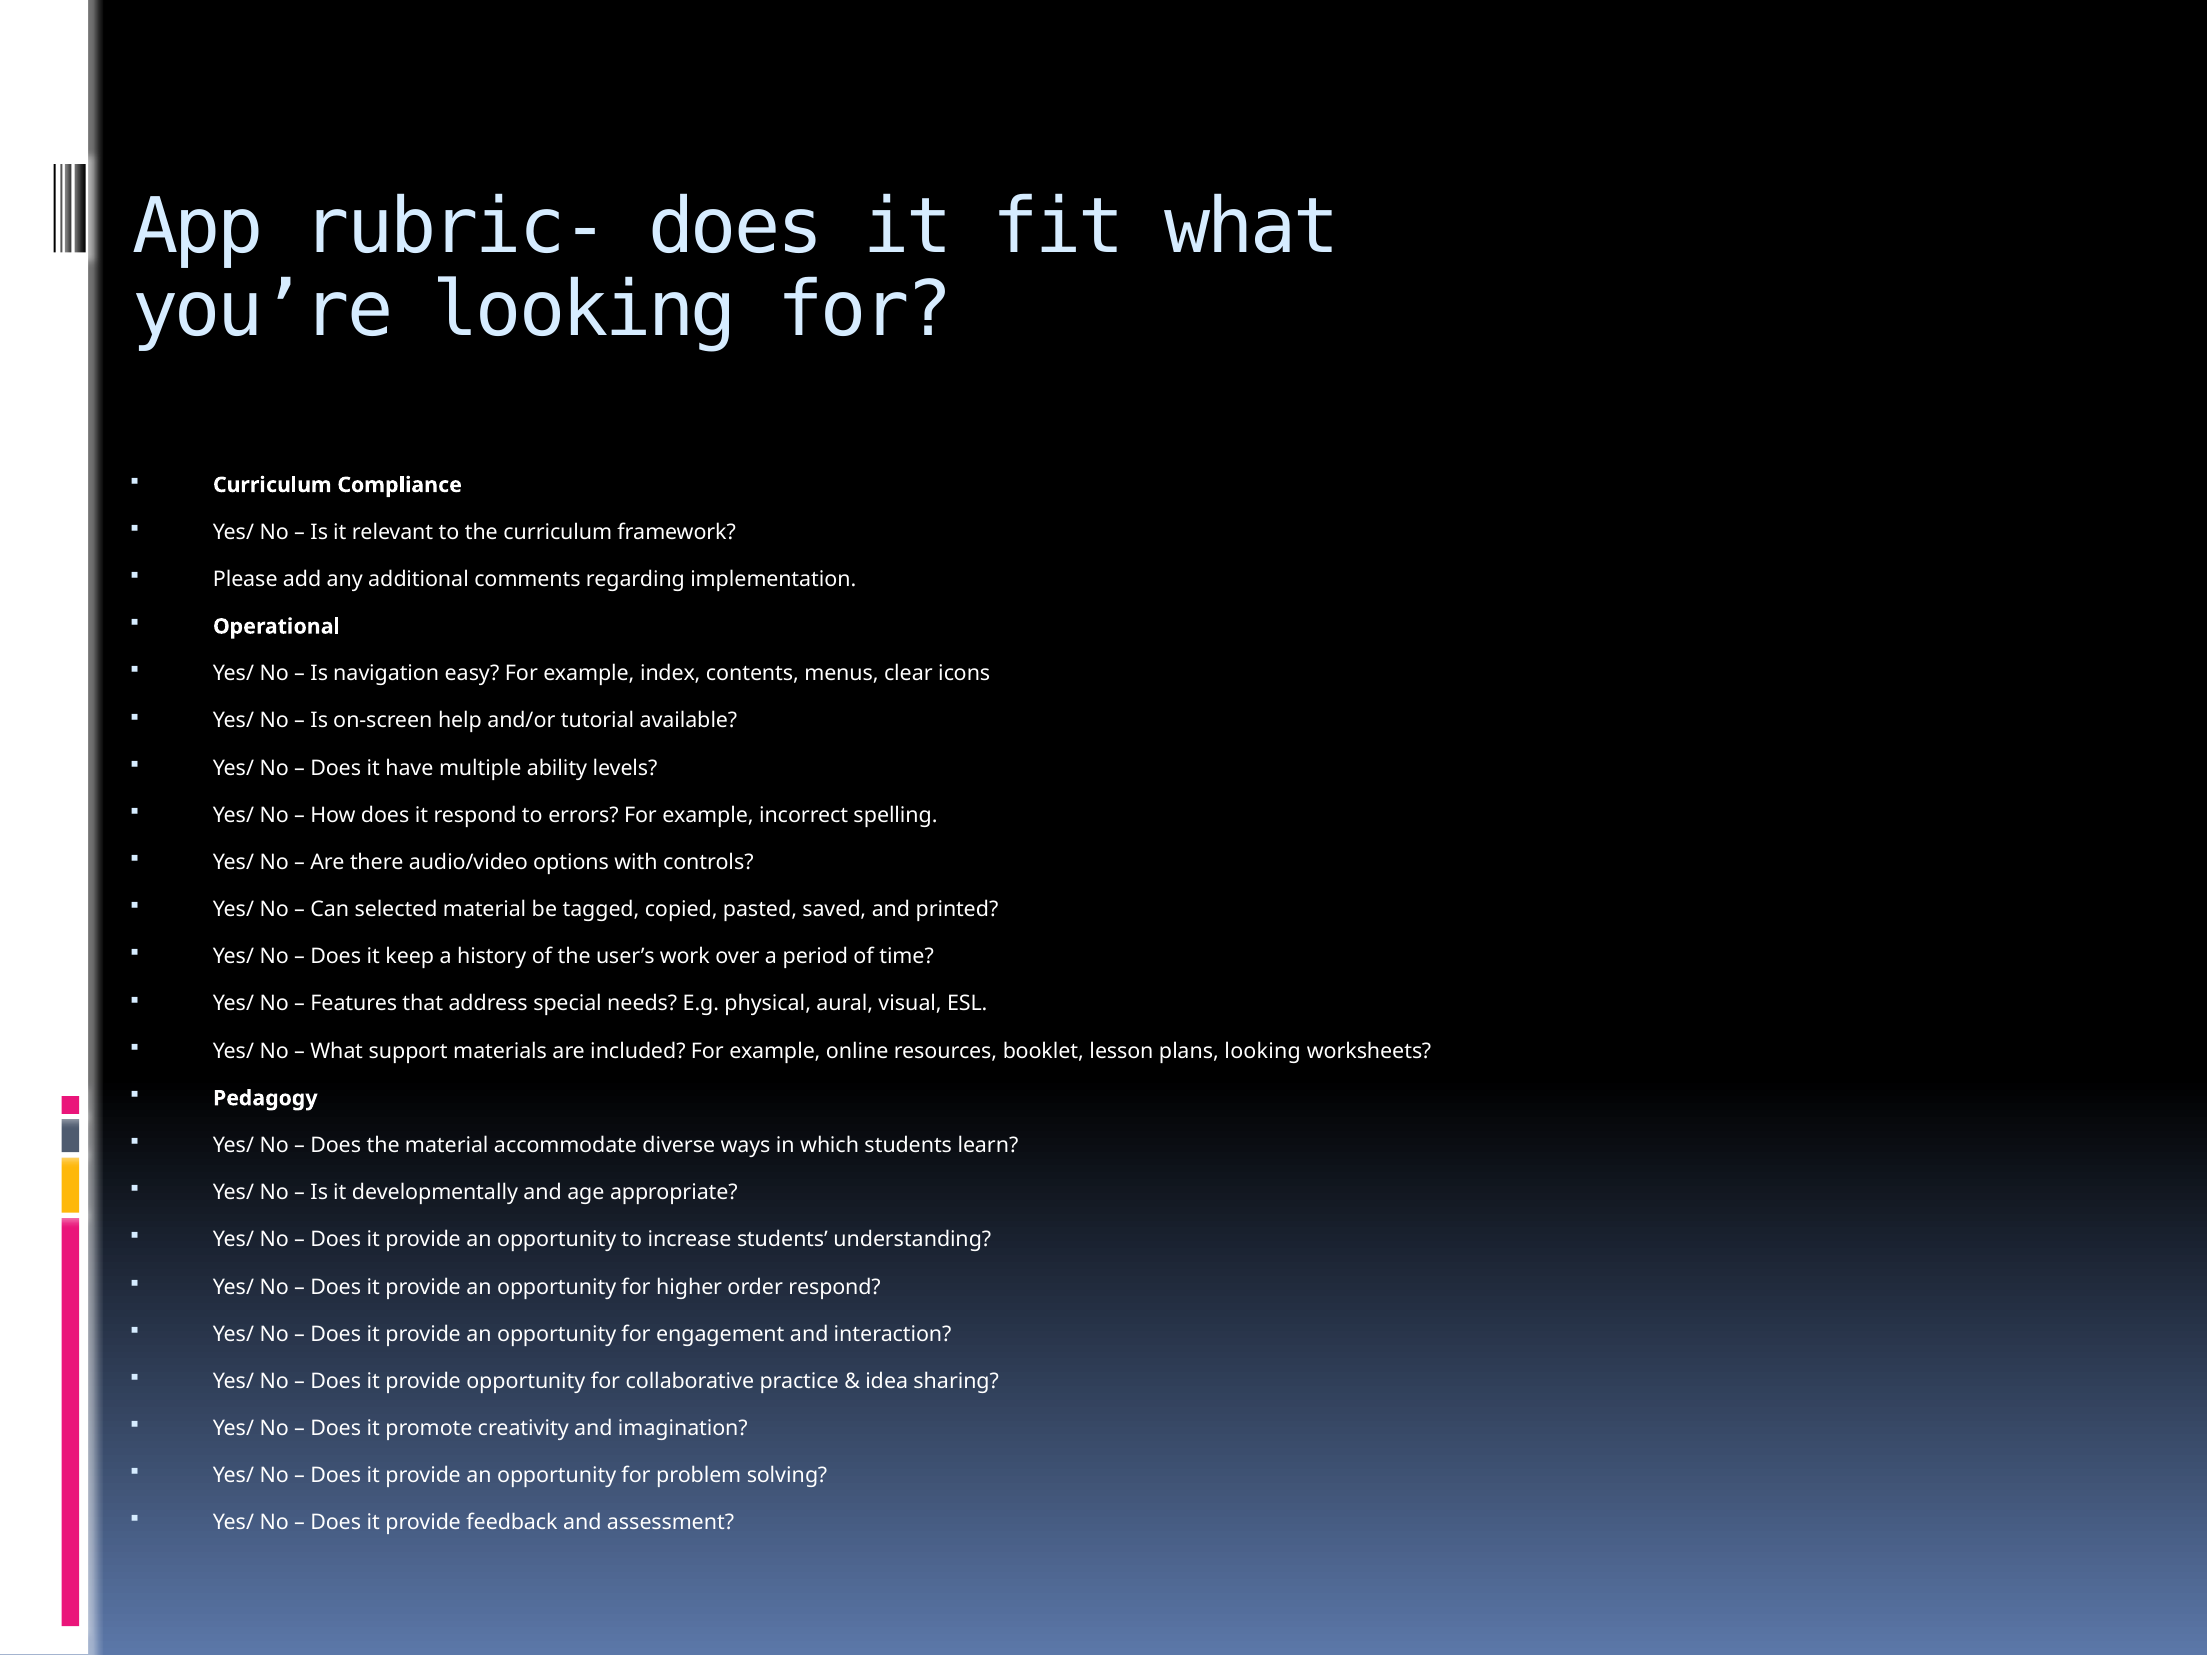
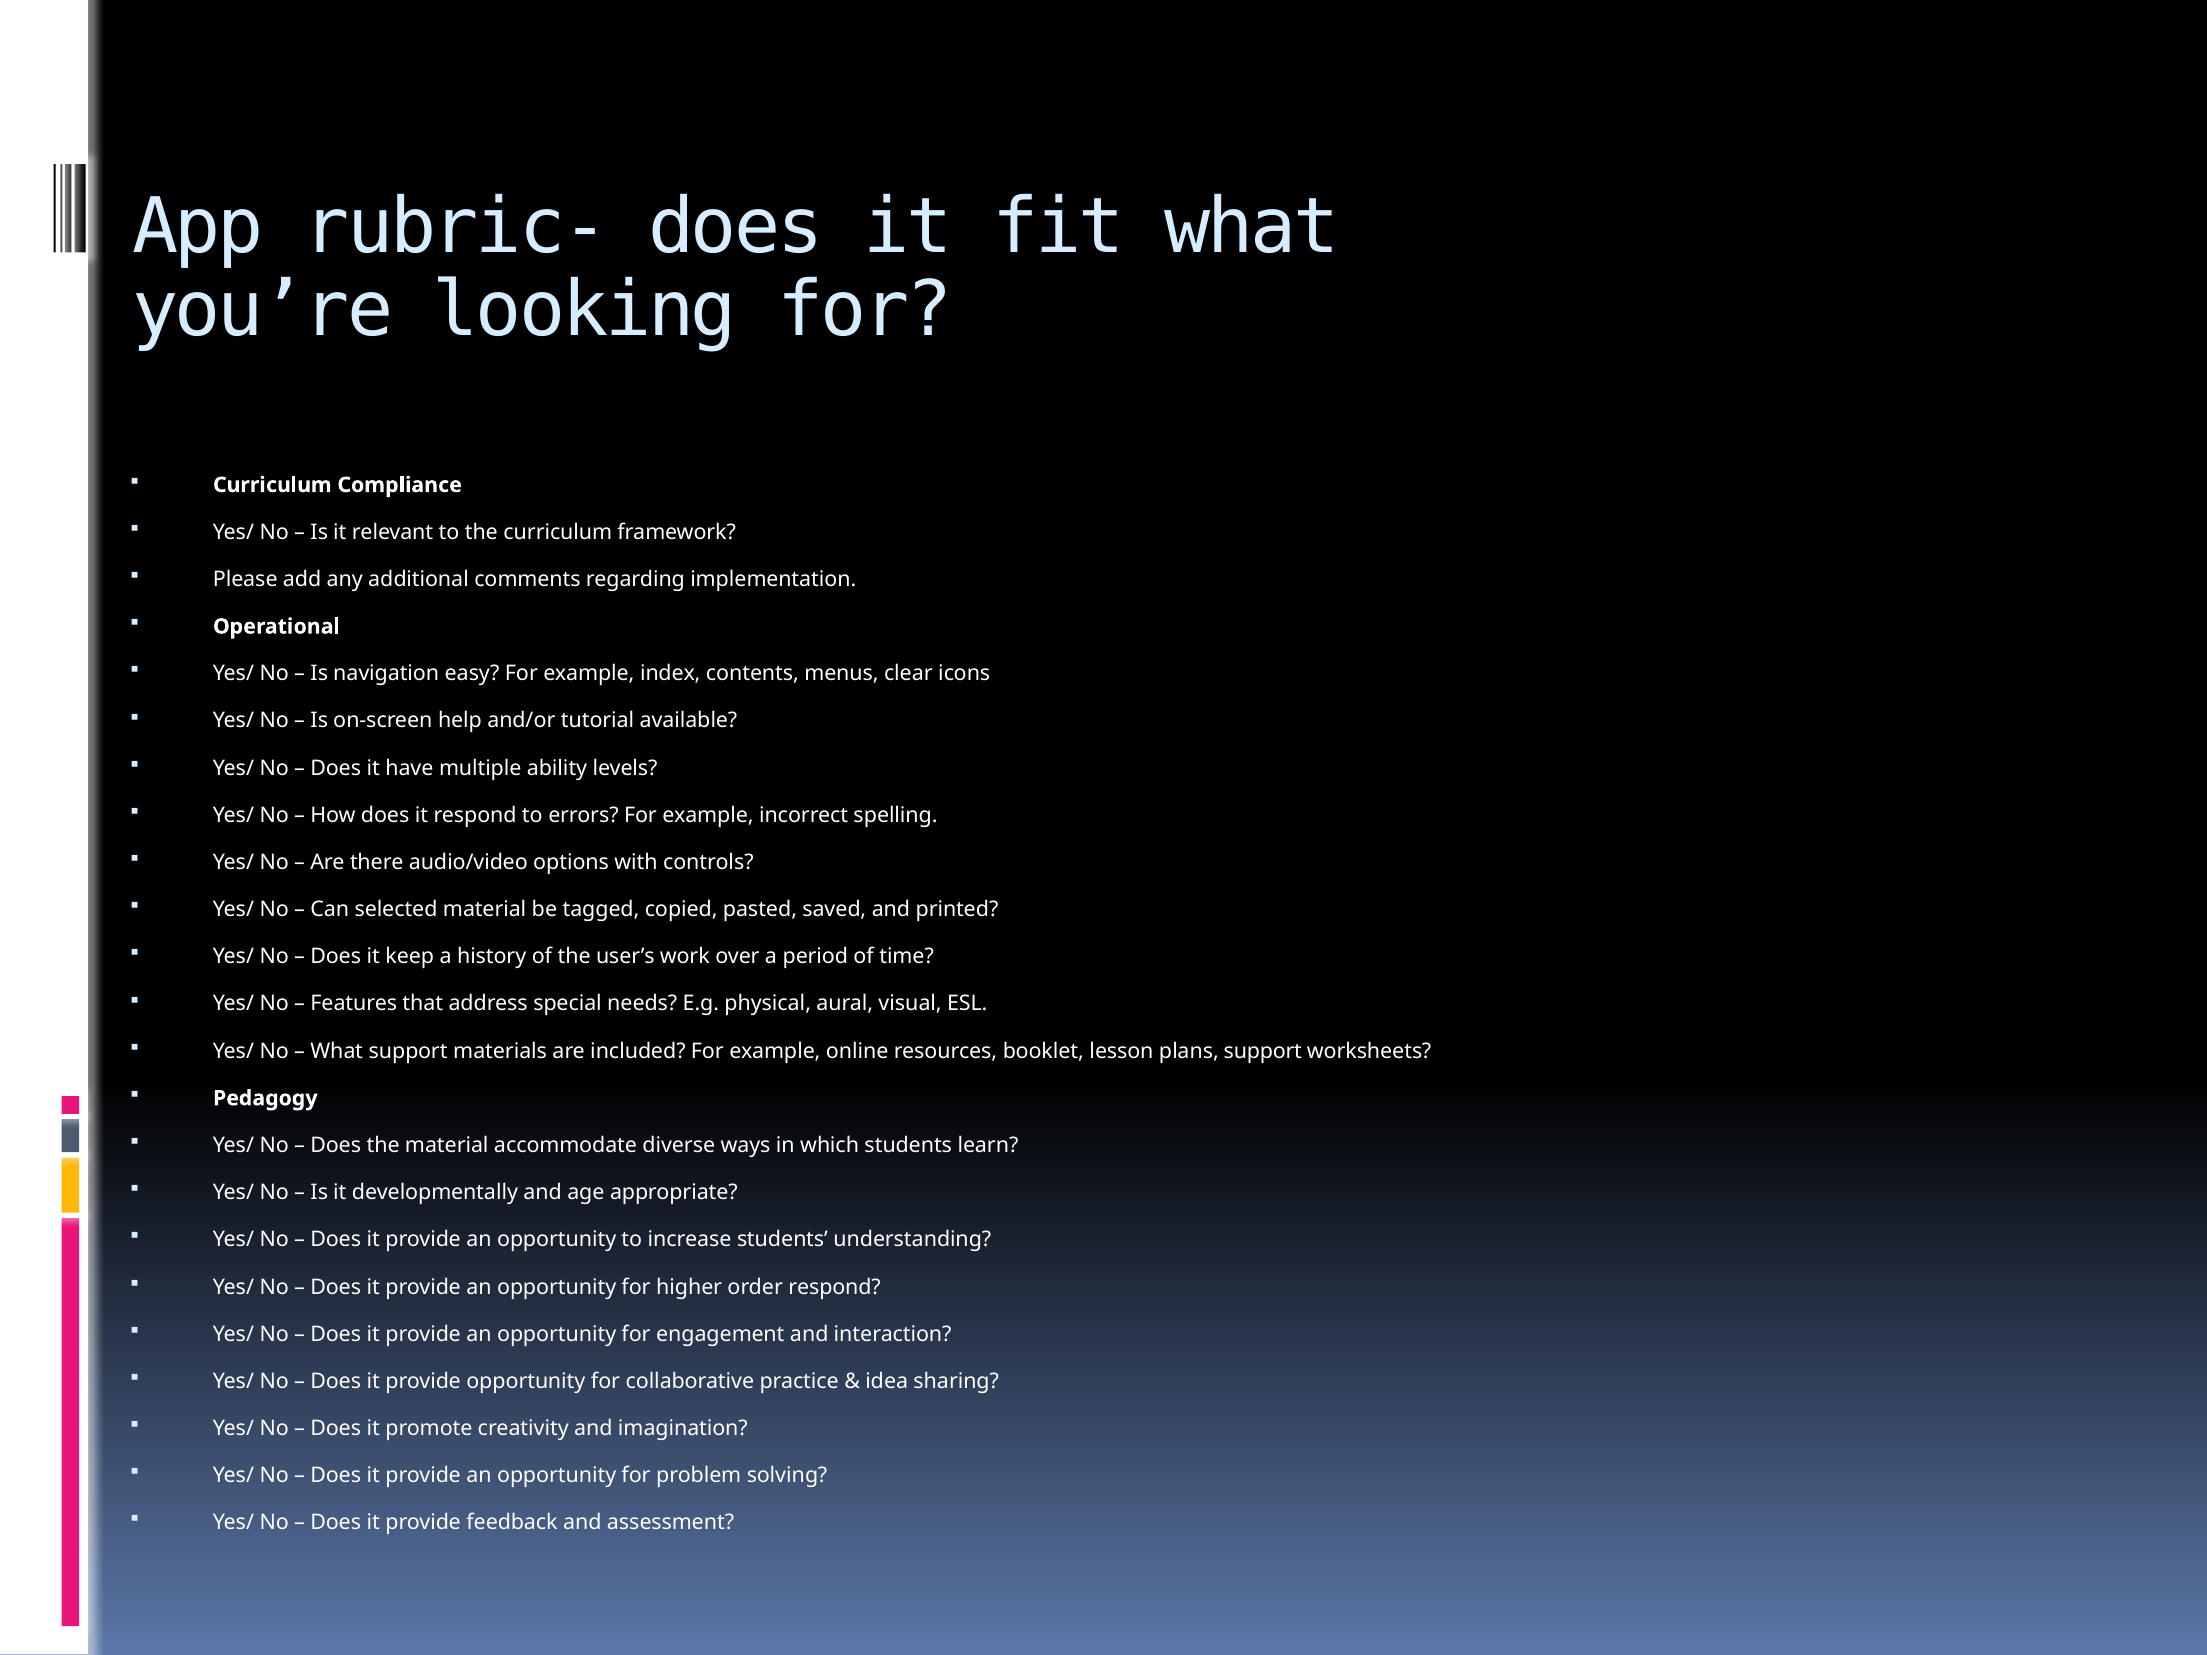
plans looking: looking -> support (1263, 1051)
